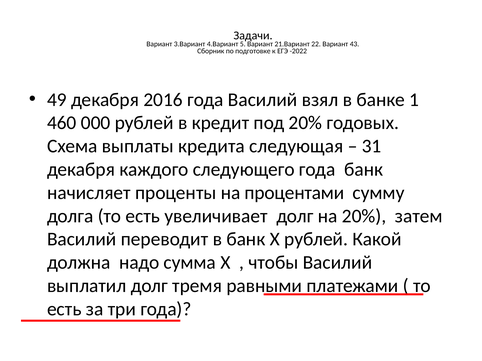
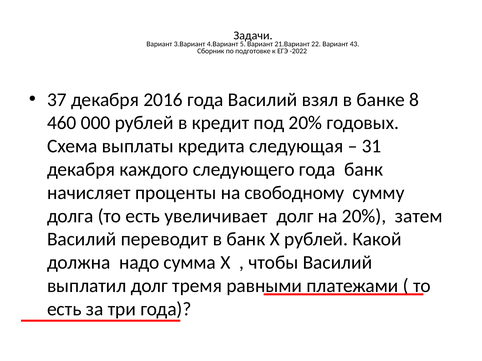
49: 49 -> 37 (57, 100)
1: 1 -> 8 (414, 100)
процентами: процентами -> свободному (294, 193)
